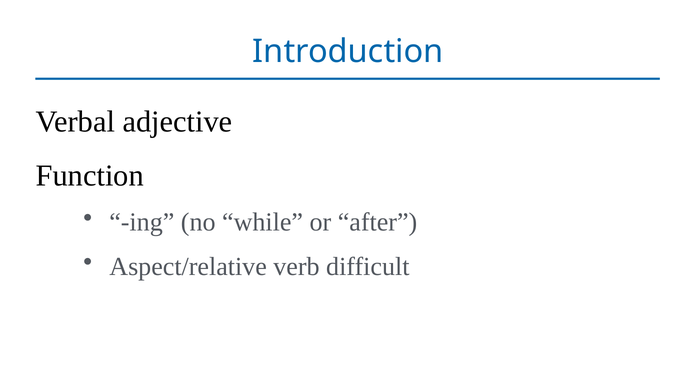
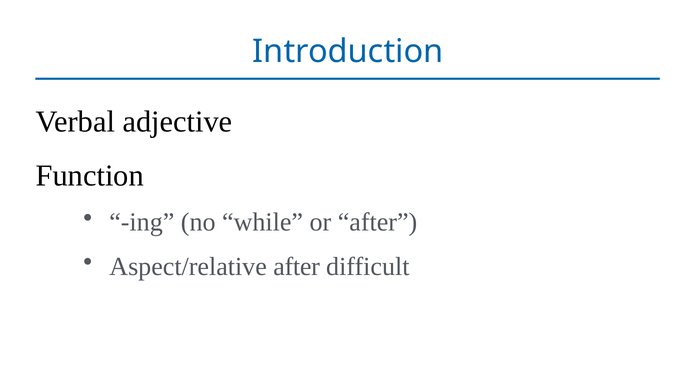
Aspect/relative verb: verb -> after (297, 267)
